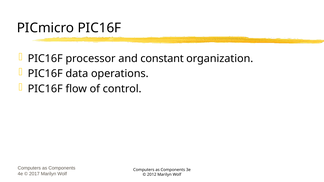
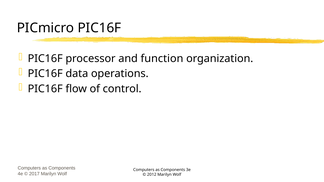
constant: constant -> function (162, 59)
